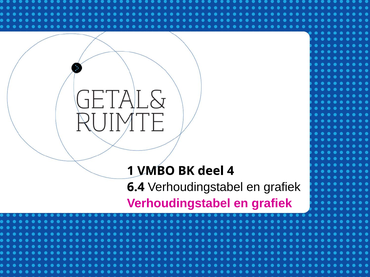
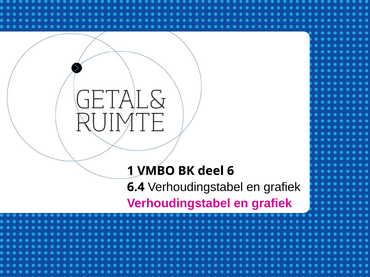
4: 4 -> 6 (231, 171)
